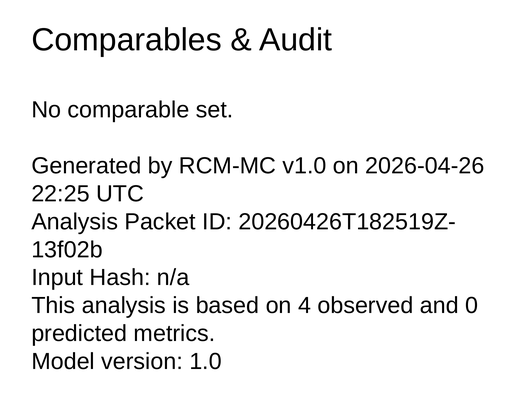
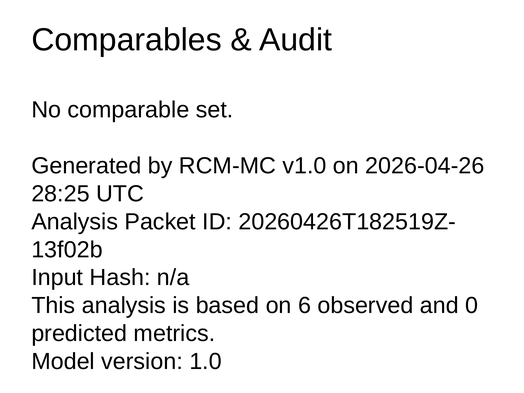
22:25: 22:25 -> 28:25 (60, 194)
4: 4 -> 6 (305, 306)
